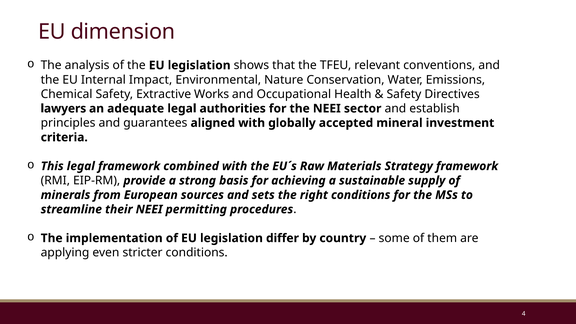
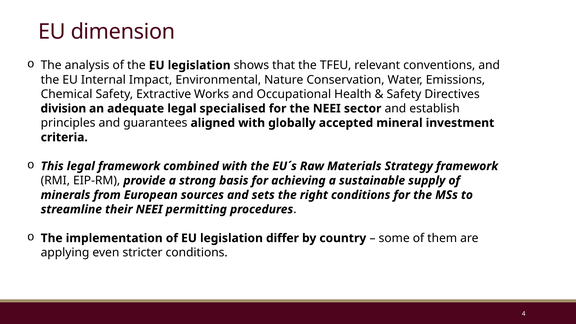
lawyers: lawyers -> division (63, 109)
authorities: authorities -> specialised (233, 109)
